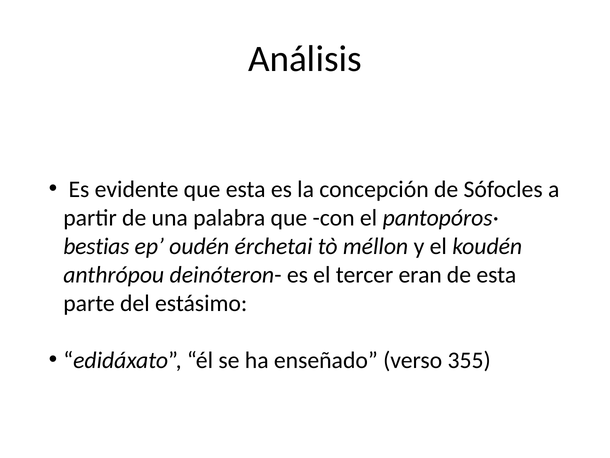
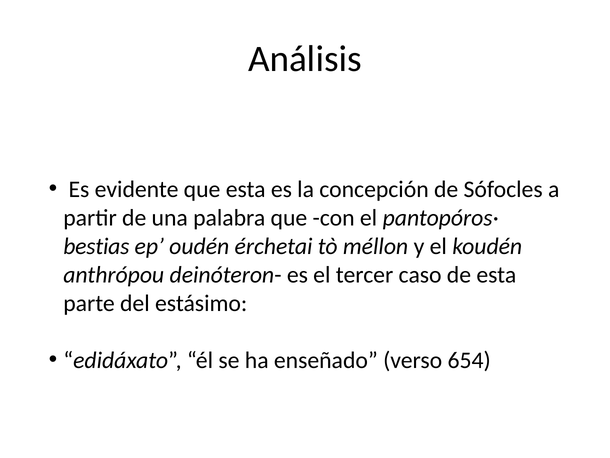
eran: eran -> caso (420, 274)
355: 355 -> 654 (469, 360)
